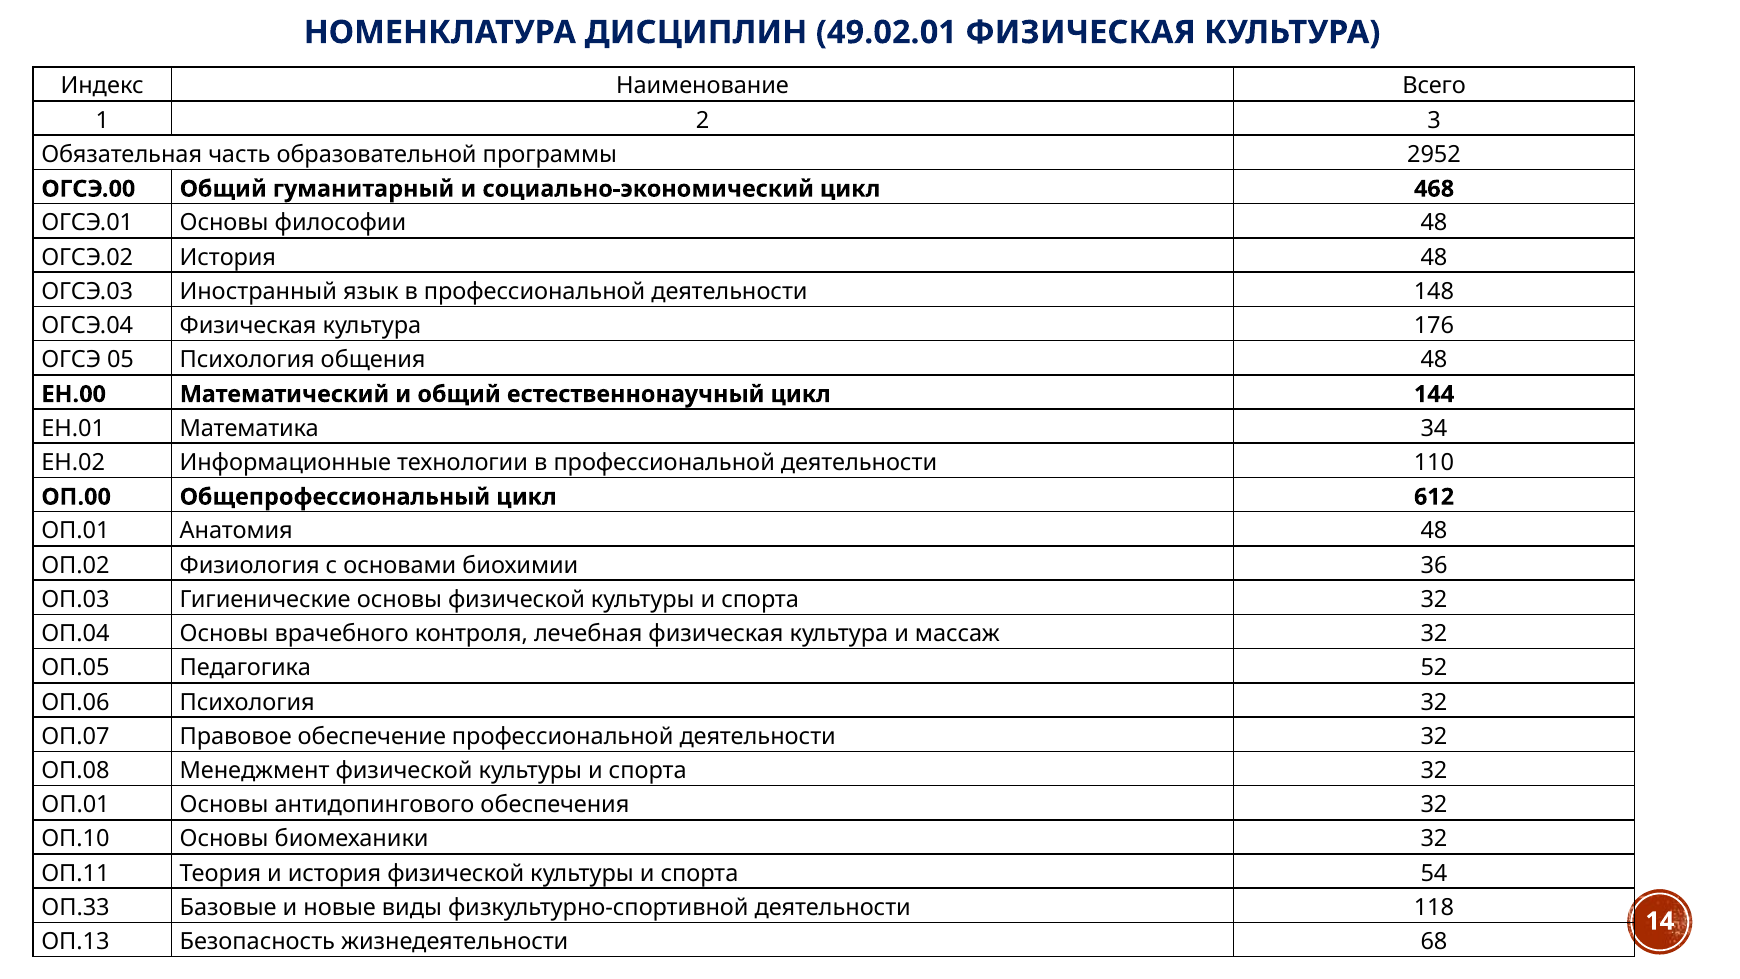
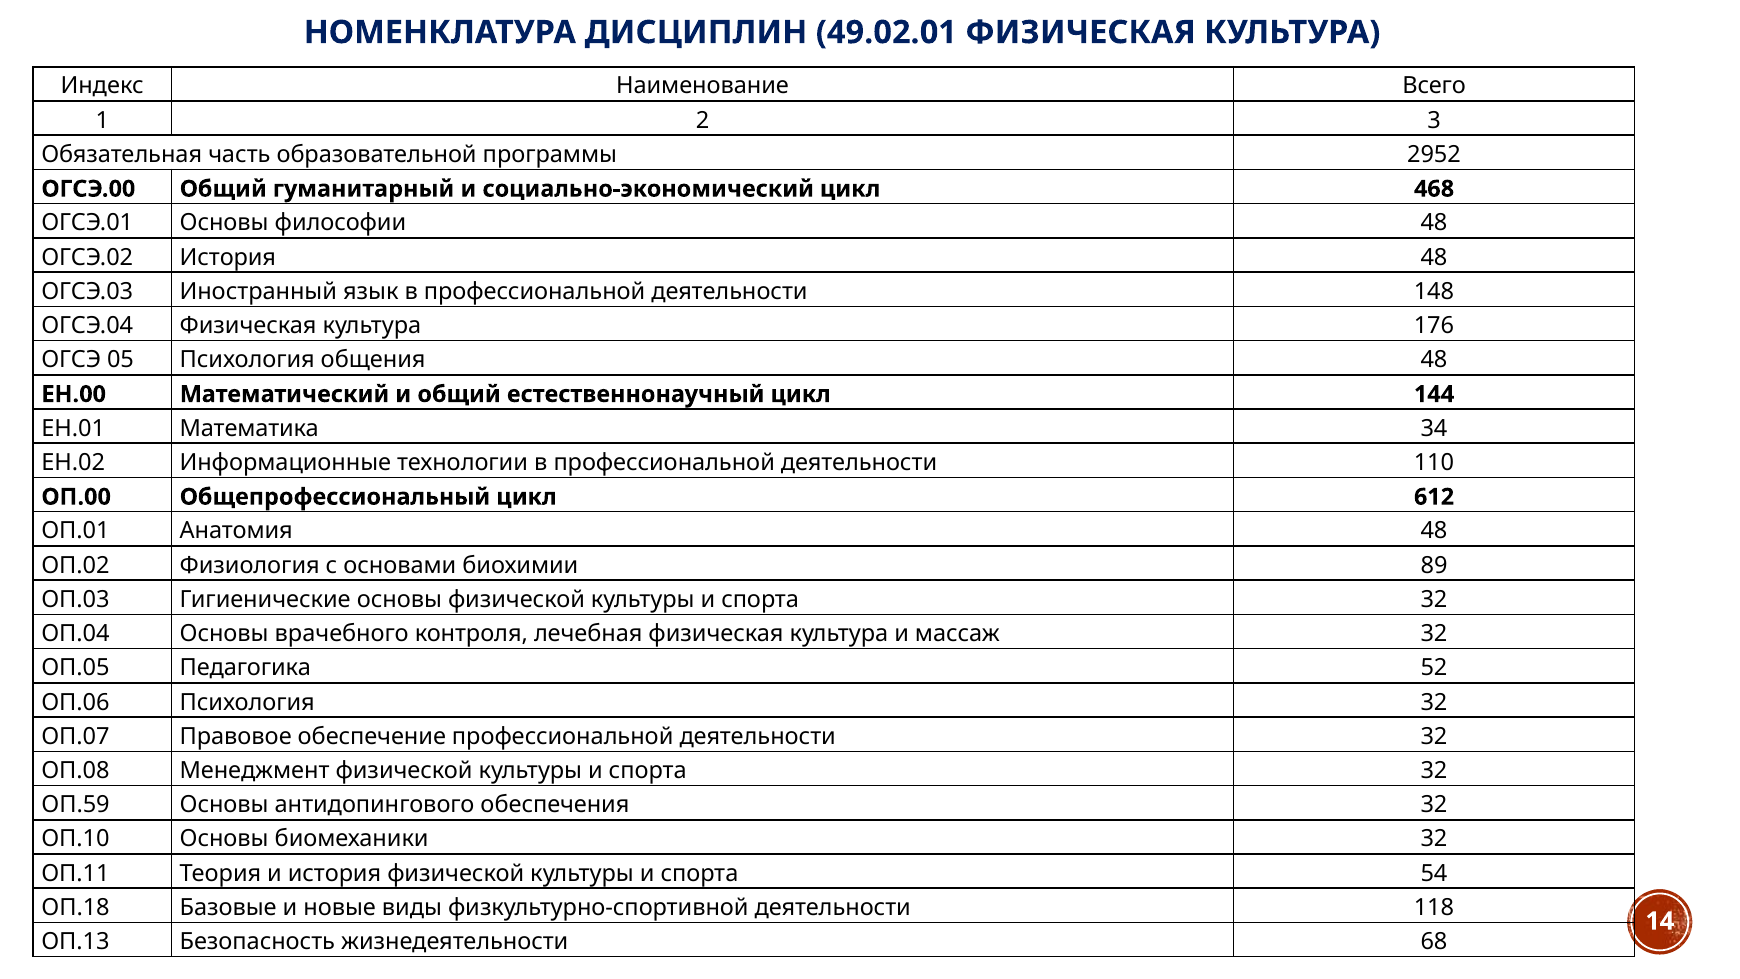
36: 36 -> 89 (1434, 565)
ОП.01: ОП.01 -> ОП.59 (76, 805)
ОП.33: ОП.33 -> ОП.18 (76, 907)
